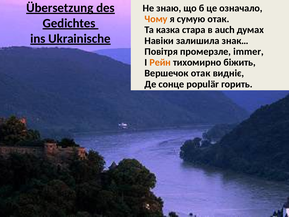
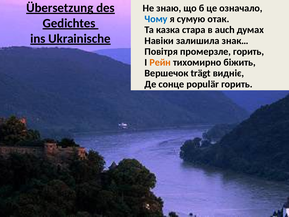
Чому colour: orange -> blue (156, 19)
промерзле immer: immer -> горить (249, 51)
Вершечок отак: отак -> trägt (201, 73)
